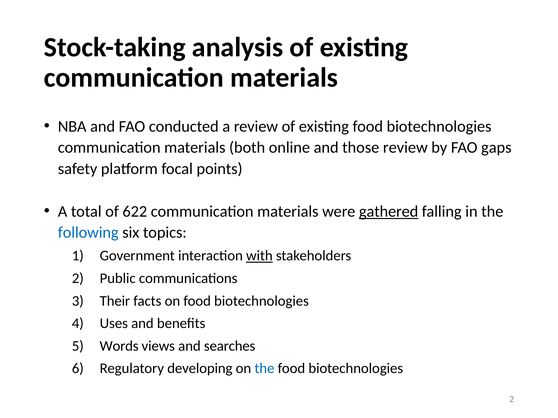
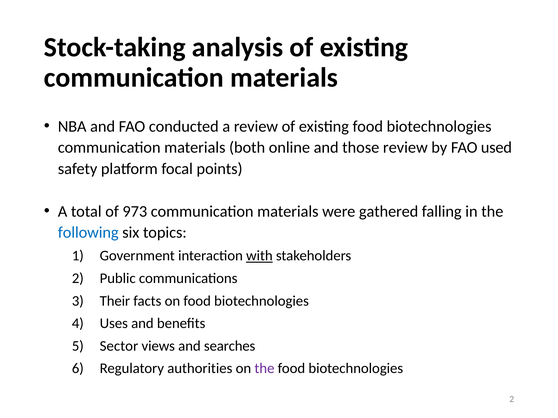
gaps: gaps -> used (496, 148)
622: 622 -> 973 (135, 212)
gathered underline: present -> none (389, 212)
Words: Words -> Sector (119, 346)
developing: developing -> authorities (200, 369)
the colour: blue -> purple (264, 369)
